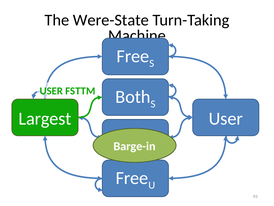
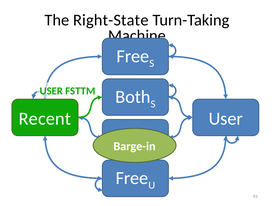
Were-State: Were-State -> Right-State (111, 20)
Largest: Largest -> Recent (45, 118)
